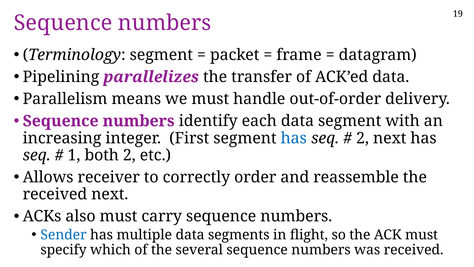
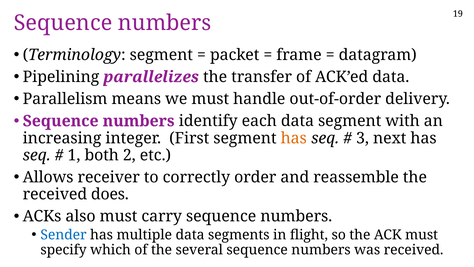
has colour: blue -> orange (294, 138)
2: 2 -> 3 (363, 138)
received next: next -> does (110, 194)
